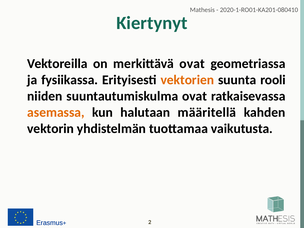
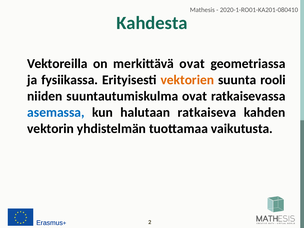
Kiertynyt: Kiertynyt -> Kahdesta (152, 23)
asemassa colour: orange -> blue (56, 112)
määritellä: määritellä -> ratkaiseva (207, 112)
